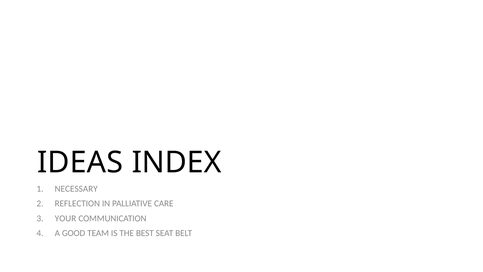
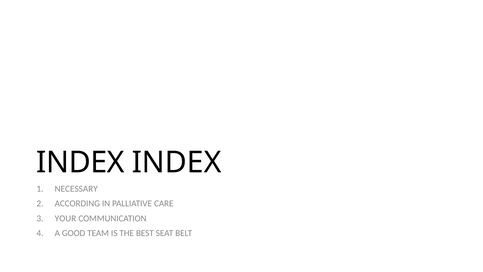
IDEAS: IDEAS -> INDEX (80, 162)
REFLECTION: REFLECTION -> ACCORDING (77, 203)
